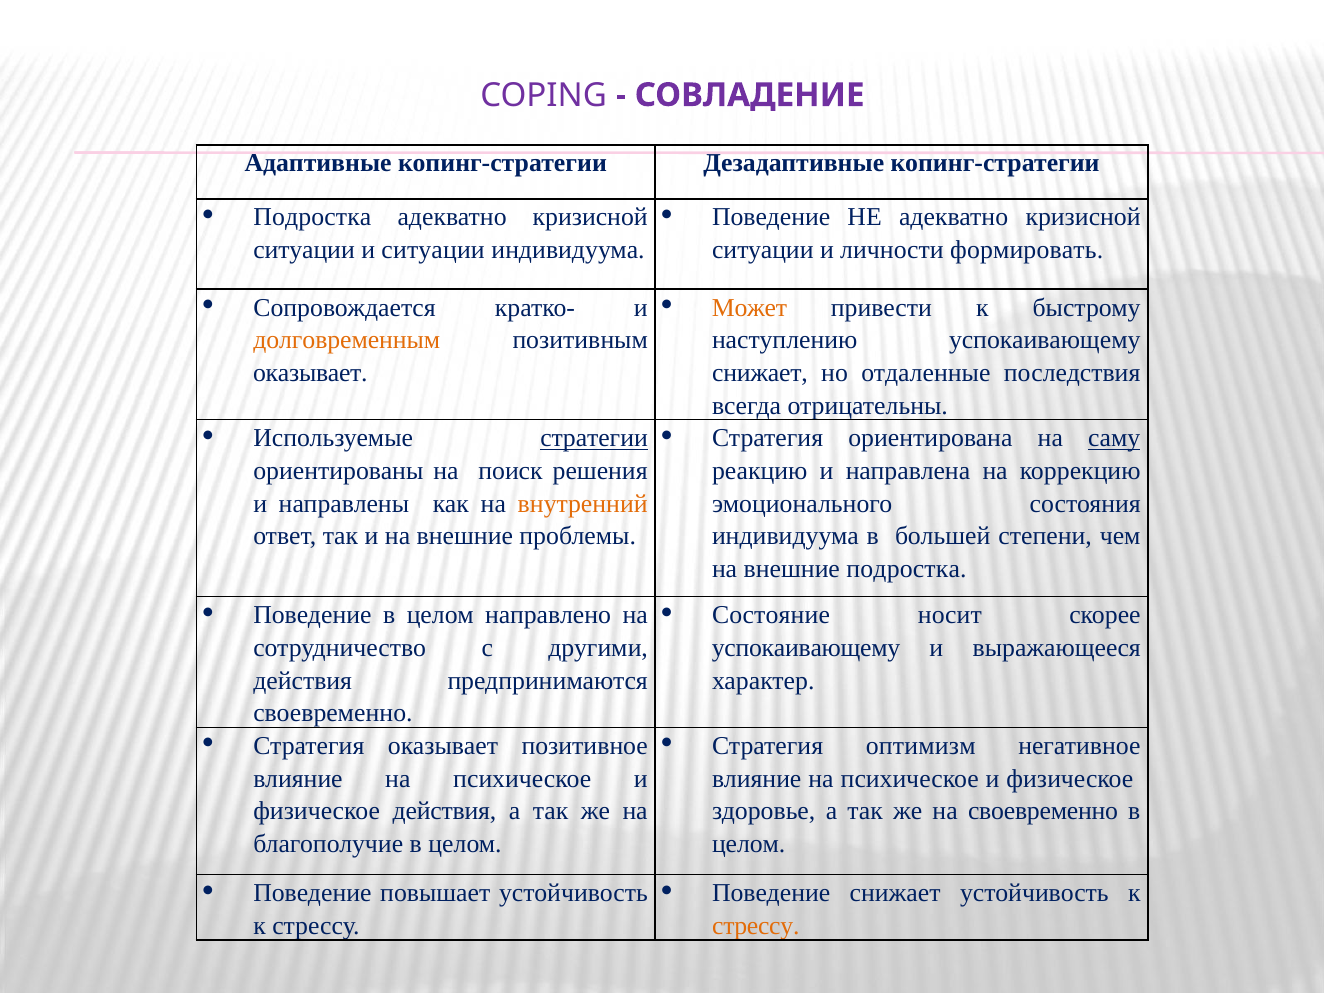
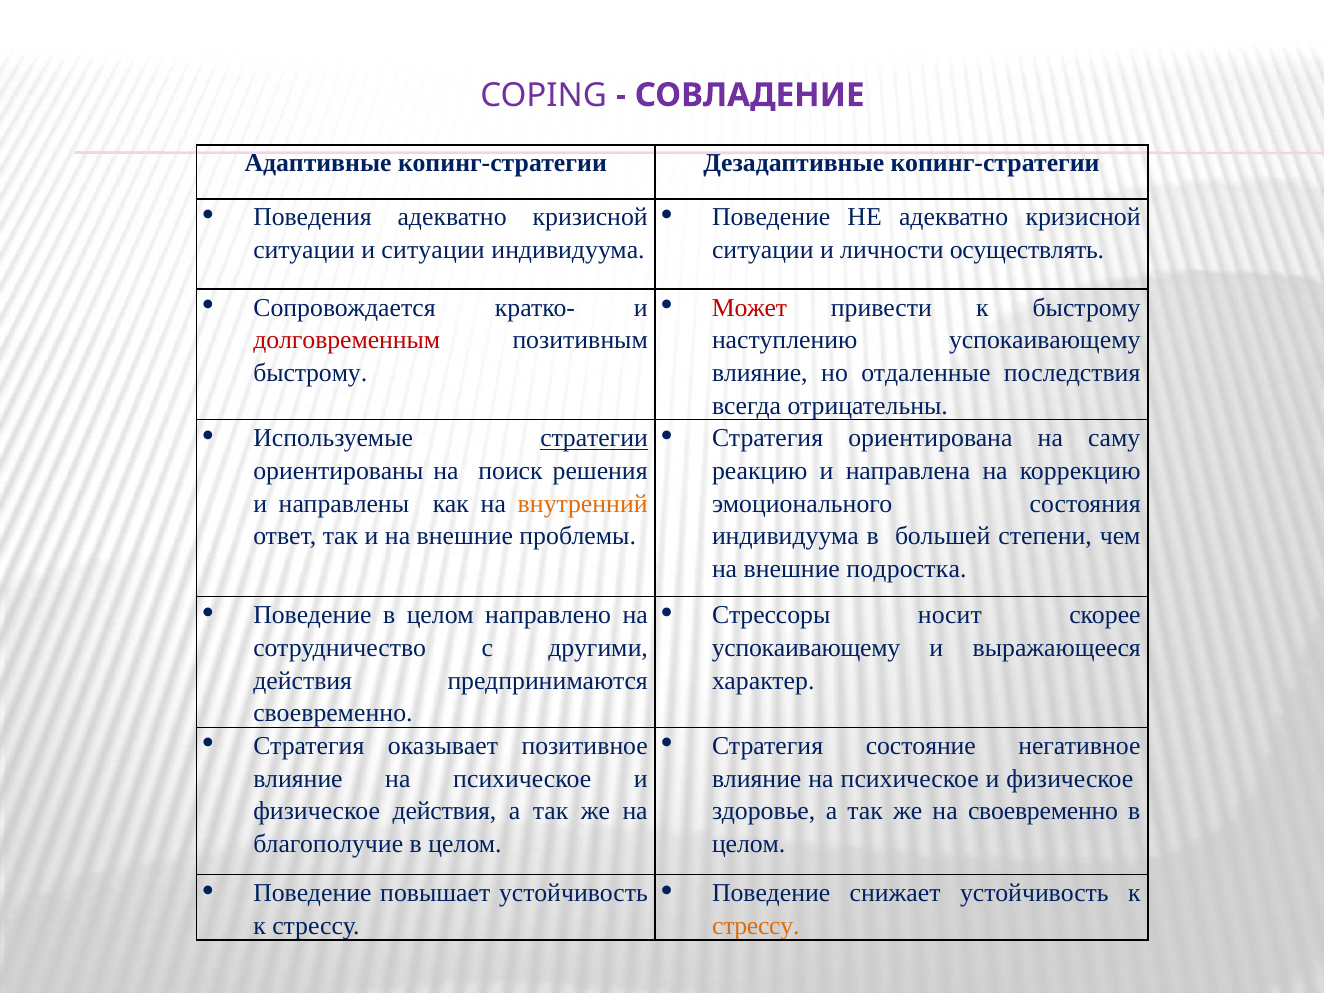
Подростка: Подростка -> Поведения (312, 217)
формировать: формировать -> осуществлять (1027, 250)
Может colour: orange -> red (750, 308)
долговременным colour: orange -> red (347, 340)
оказывает: оказывает -> быстрому (310, 373)
снижает: снижает -> влияние (760, 373)
саму underline: present -> none (1114, 438)
Состояние: Состояние -> Стрессоры (771, 615)
оптимизм: оптимизм -> состояние (921, 746)
